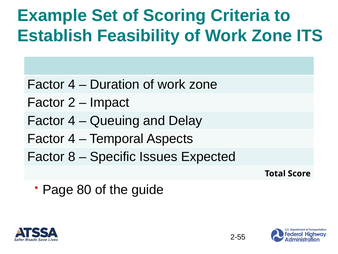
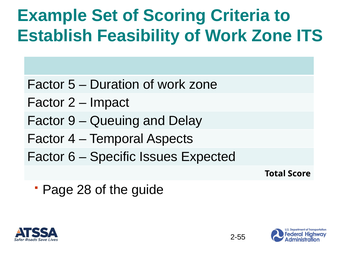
4: 4 -> 5 (72, 84)
4: 4 -> 9 (72, 120)
8: 8 -> 6 (72, 157)
80: 80 -> 28 (84, 189)
